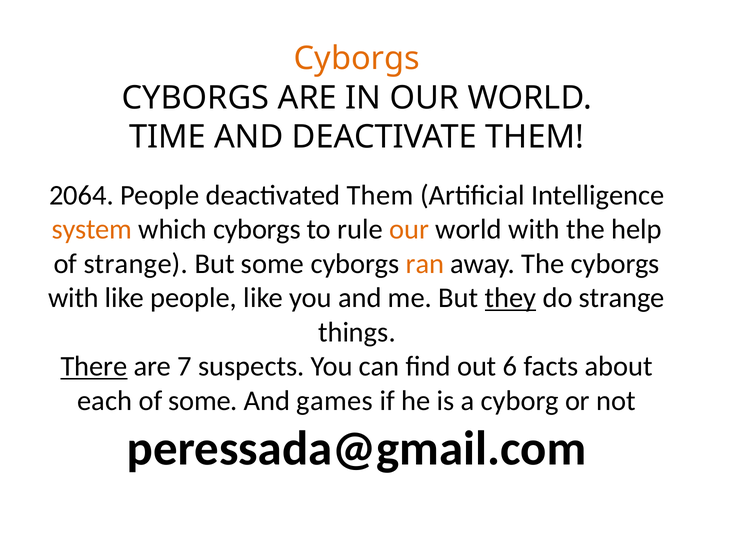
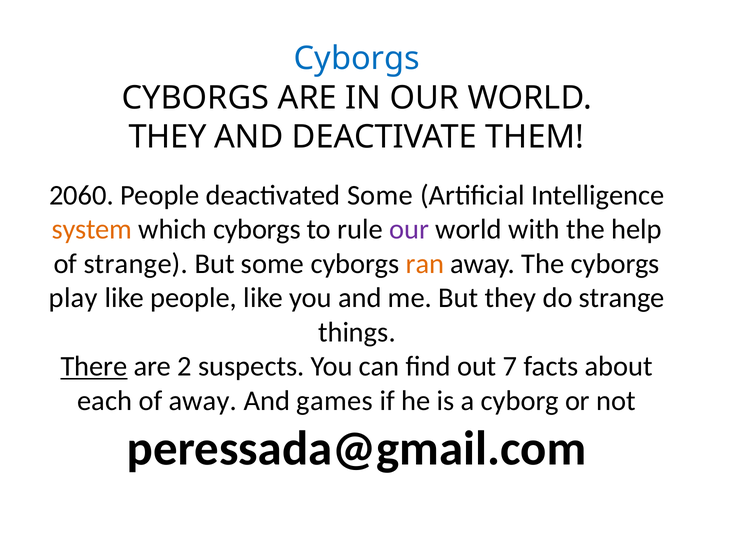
Cyborgs colour: orange -> blue (357, 59)
TIME: TIME -> THEY (168, 137)
2064: 2064 -> 2060 (81, 195)
deactivated Them: Them -> Some (380, 195)
our colour: orange -> purple (409, 229)
with: with -> play (73, 298)
they underline: present -> none (510, 298)
7: 7 -> 2 (185, 366)
6: 6 -> 7 (510, 366)
of some: some -> away (203, 401)
